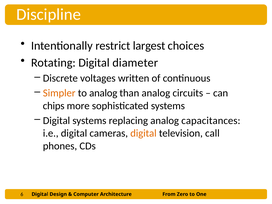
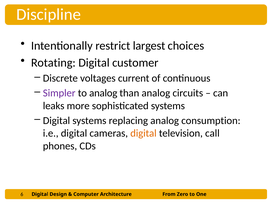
diameter: diameter -> customer (135, 63)
written: written -> current (134, 78)
Simpler colour: orange -> purple (59, 93)
chips: chips -> leaks (54, 106)
capacitances: capacitances -> consumption (211, 121)
